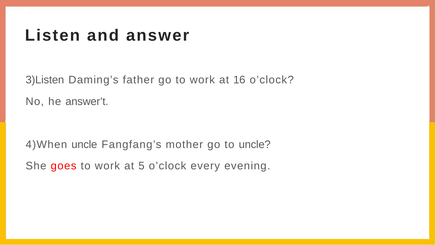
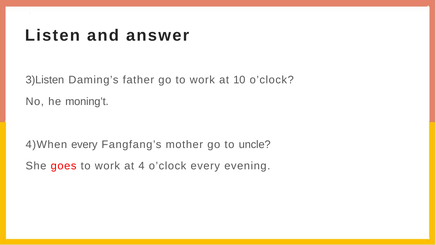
16: 16 -> 10 (239, 80)
answer’t: answer’t -> moning’t (87, 102)
4)When uncle: uncle -> every (84, 145)
5: 5 -> 4 (142, 166)
